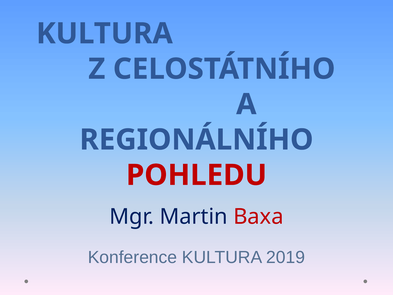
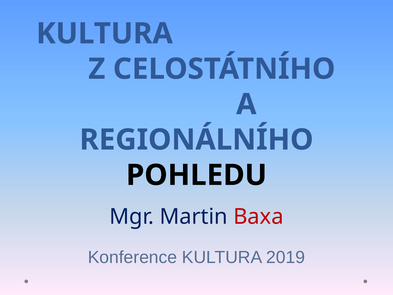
POHLEDU colour: red -> black (196, 175)
